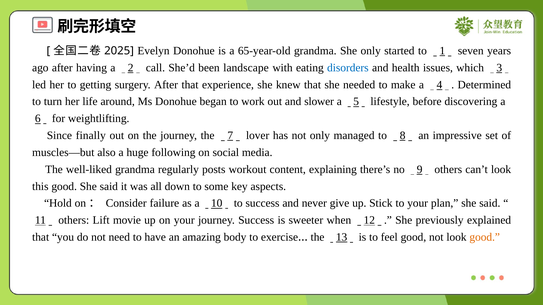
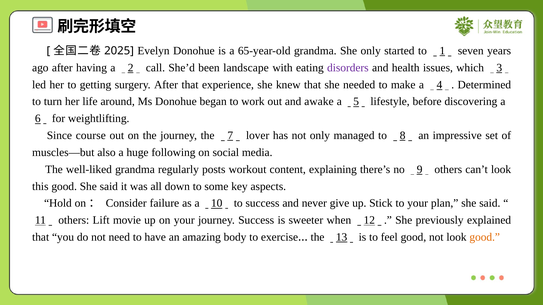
disorders colour: blue -> purple (348, 68)
slower: slower -> awake (319, 102)
finally: finally -> course (91, 136)
